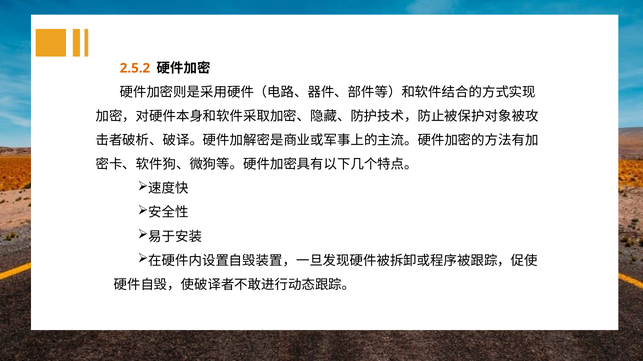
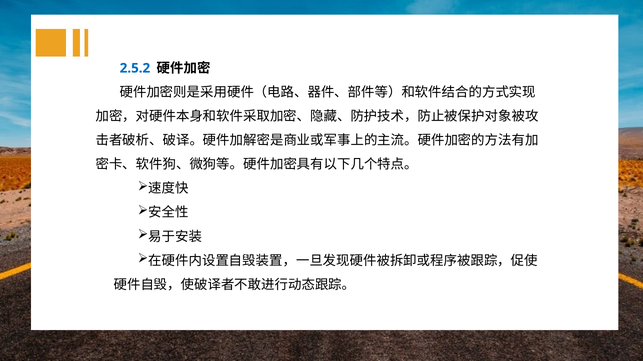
2.5.2 colour: orange -> blue (135, 68)
